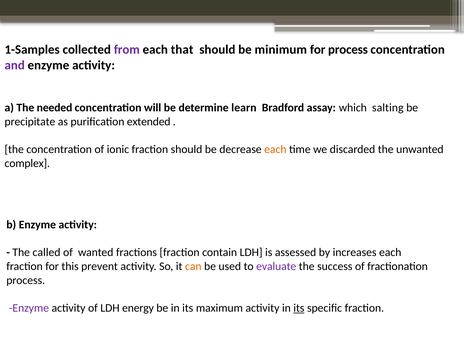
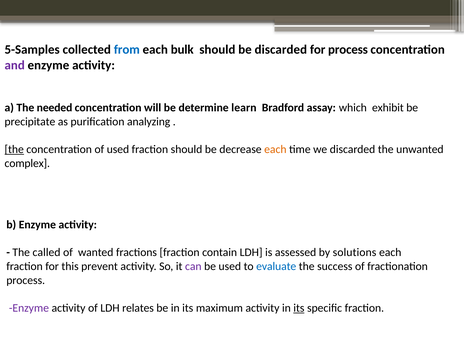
1-Samples: 1-Samples -> 5-Samples (32, 50)
from colour: purple -> blue (127, 50)
that: that -> bulk (182, 50)
be minimum: minimum -> discarded (281, 50)
salting: salting -> exhibit (388, 108)
extended: extended -> analyzing (149, 122)
the underline: none -> present (14, 149)
of ionic: ionic -> used (118, 149)
increases: increases -> solutions (355, 252)
can colour: orange -> purple (193, 266)
evaluate colour: purple -> blue (276, 266)
energy: energy -> relates (138, 308)
